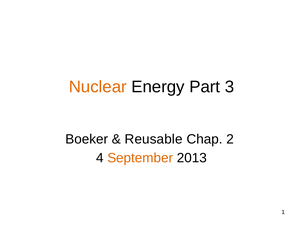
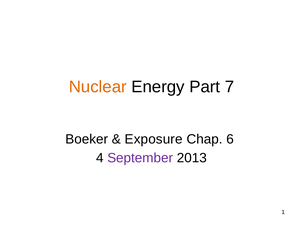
3: 3 -> 7 (229, 87)
Reusable: Reusable -> Exposure (154, 139)
2: 2 -> 6 (230, 139)
September colour: orange -> purple (140, 158)
